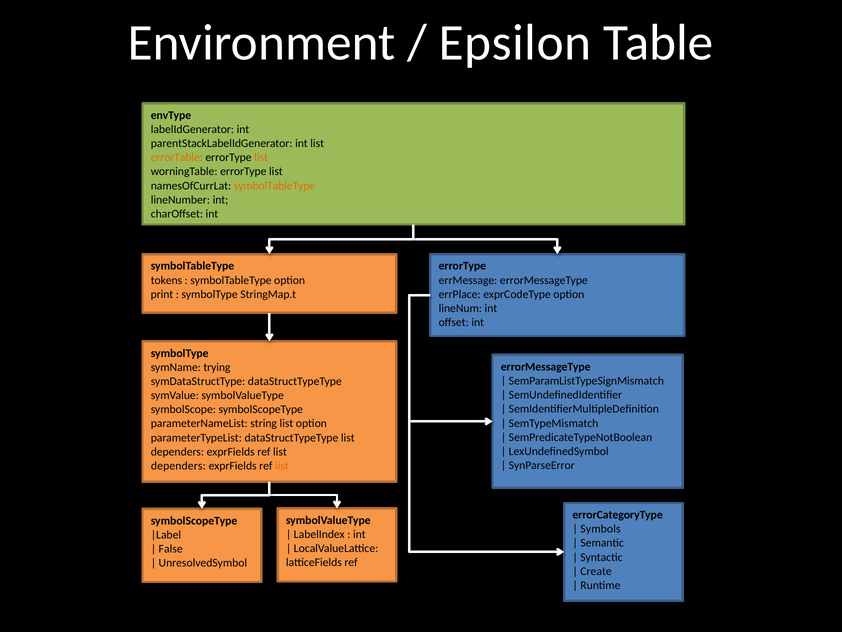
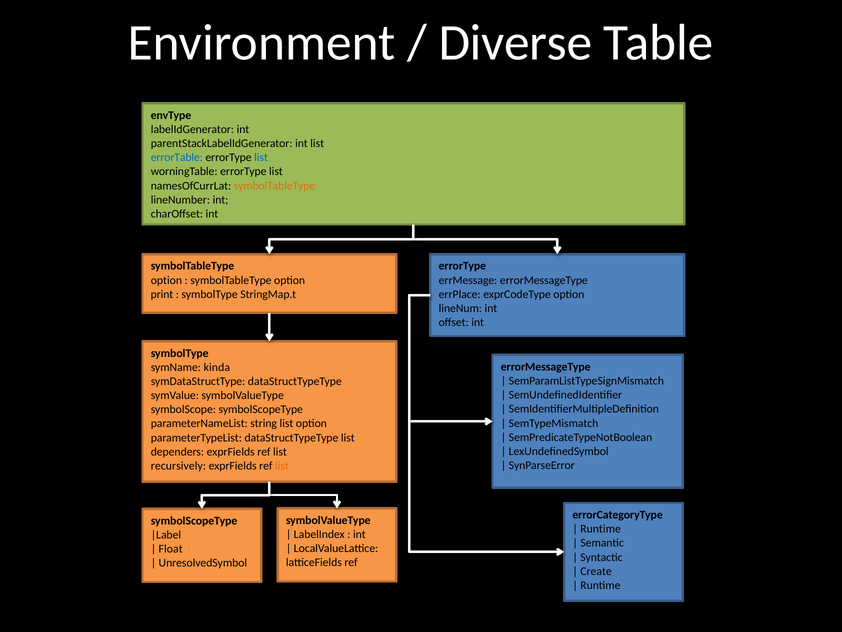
Epsilon: Epsilon -> Diverse (515, 43)
errorTable colour: orange -> blue (177, 157)
list colour: orange -> blue (261, 157)
tokens: tokens -> option (166, 280)
trying: trying -> kinda (217, 367)
dependers: dependers -> recursively (178, 465)
Symbols: Symbols -> Runtime (601, 529)
False: False -> Float (171, 549)
